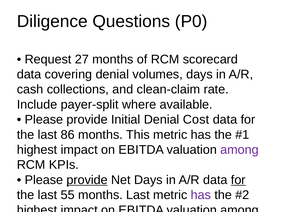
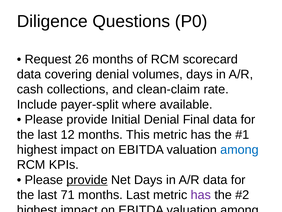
27: 27 -> 26 (82, 59)
Denial Cost: Cost -> Final (196, 119)
86: 86 -> 12 (68, 134)
among colour: purple -> blue (240, 149)
for underline: present -> none (238, 179)
55: 55 -> 71 (68, 195)
